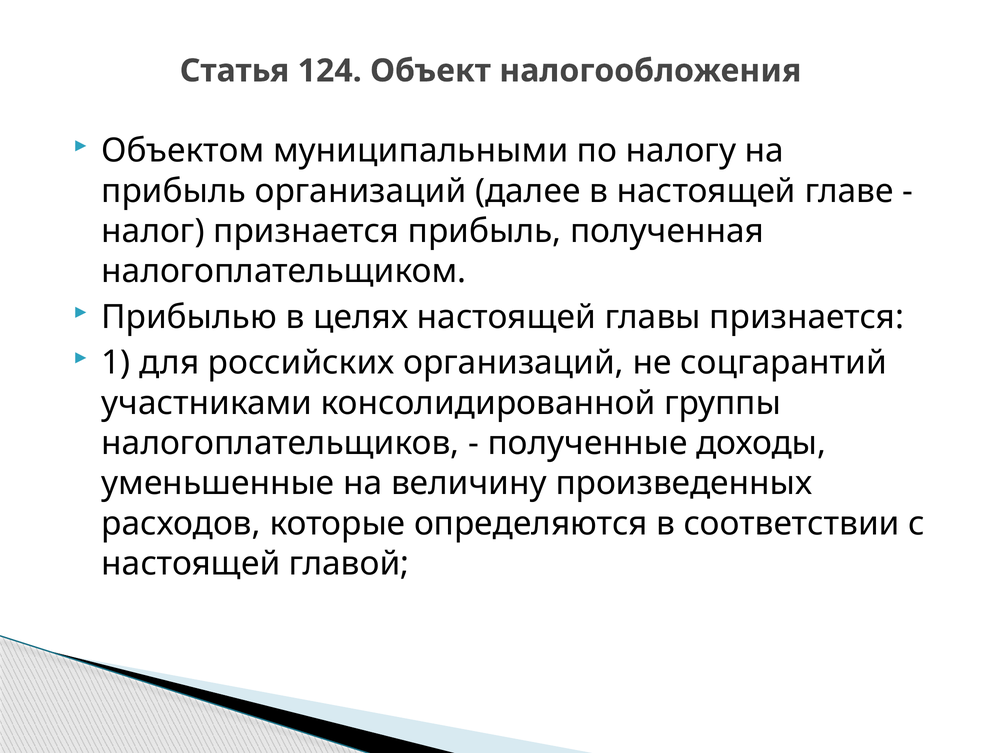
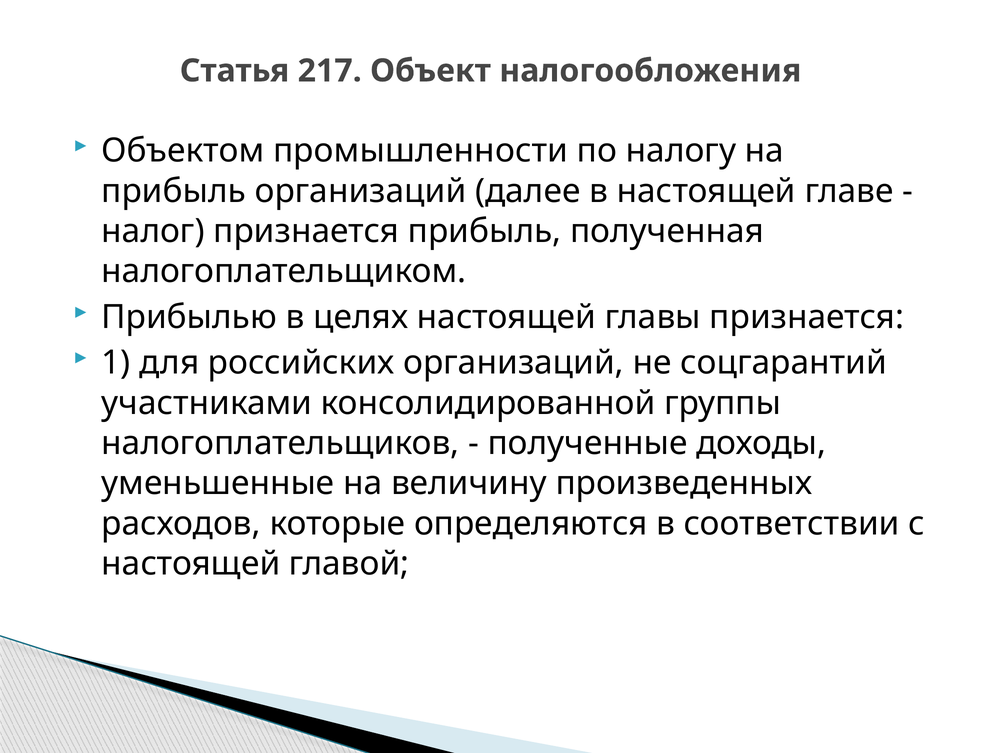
124: 124 -> 217 (330, 71)
муниципальными: муниципальными -> промышленности (421, 151)
